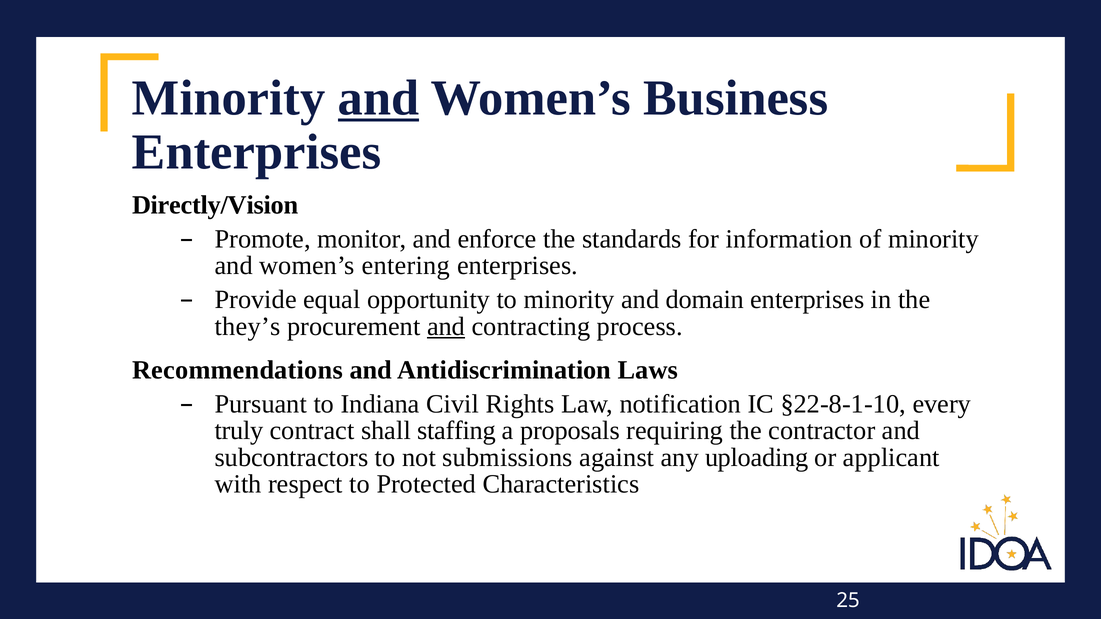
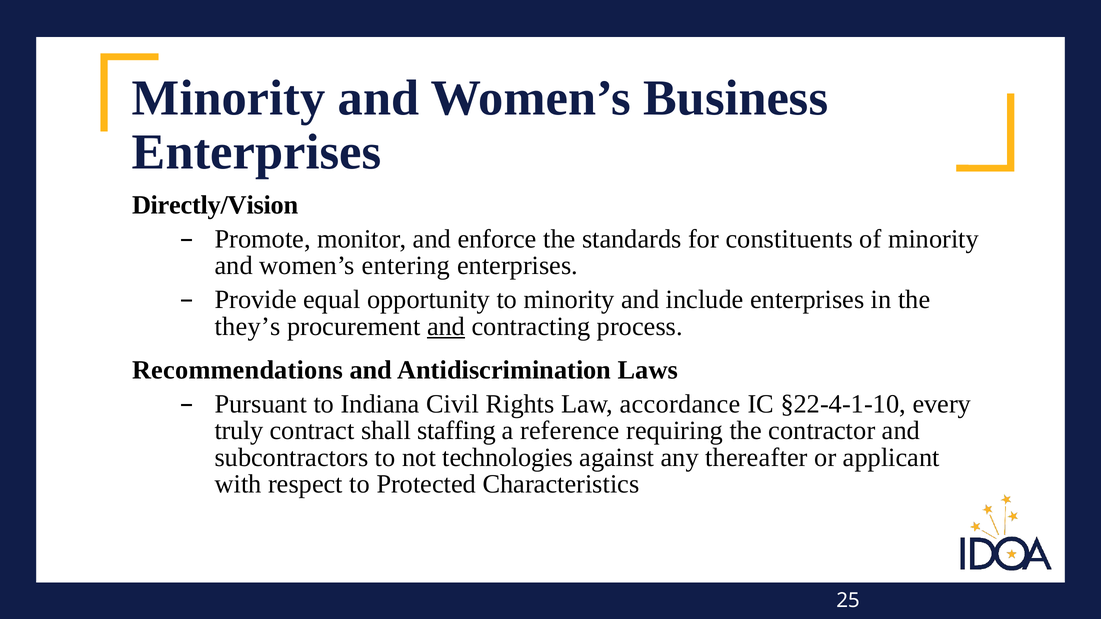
and underline: present -> none (378, 98)
information: information -> constituents (789, 239)
domain: domain -> include (705, 300)
notification: notification -> accordance (680, 404)
§22-8-1-10: §22-8-1-10 -> §22-4-1-10 (843, 404)
proposals: proposals -> reference (570, 431)
submissions: submissions -> technologies (508, 458)
uploading: uploading -> thereafter (756, 458)
